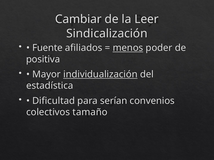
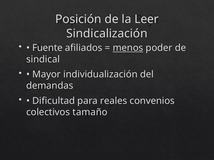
Cambiar: Cambiar -> Posición (78, 19)
positiva: positiva -> sindical (43, 59)
individualización underline: present -> none (100, 75)
estadística: estadística -> demandas (50, 86)
serían: serían -> reales (114, 101)
